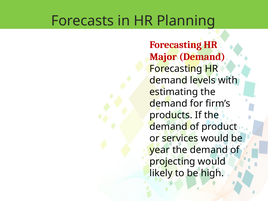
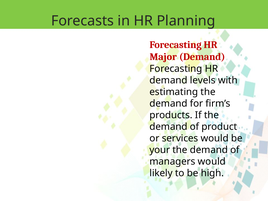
year: year -> your (160, 150)
projecting: projecting -> managers (172, 162)
